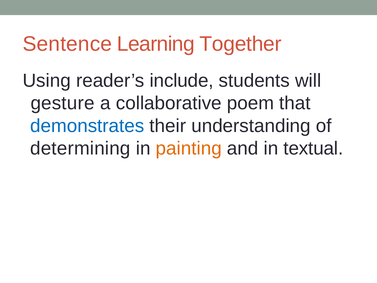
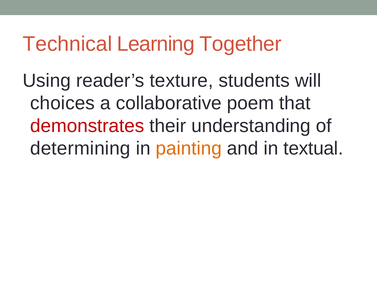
Sentence: Sentence -> Technical (67, 44)
include: include -> texture (181, 80)
gesture: gesture -> choices (63, 103)
demonstrates colour: blue -> red (87, 126)
